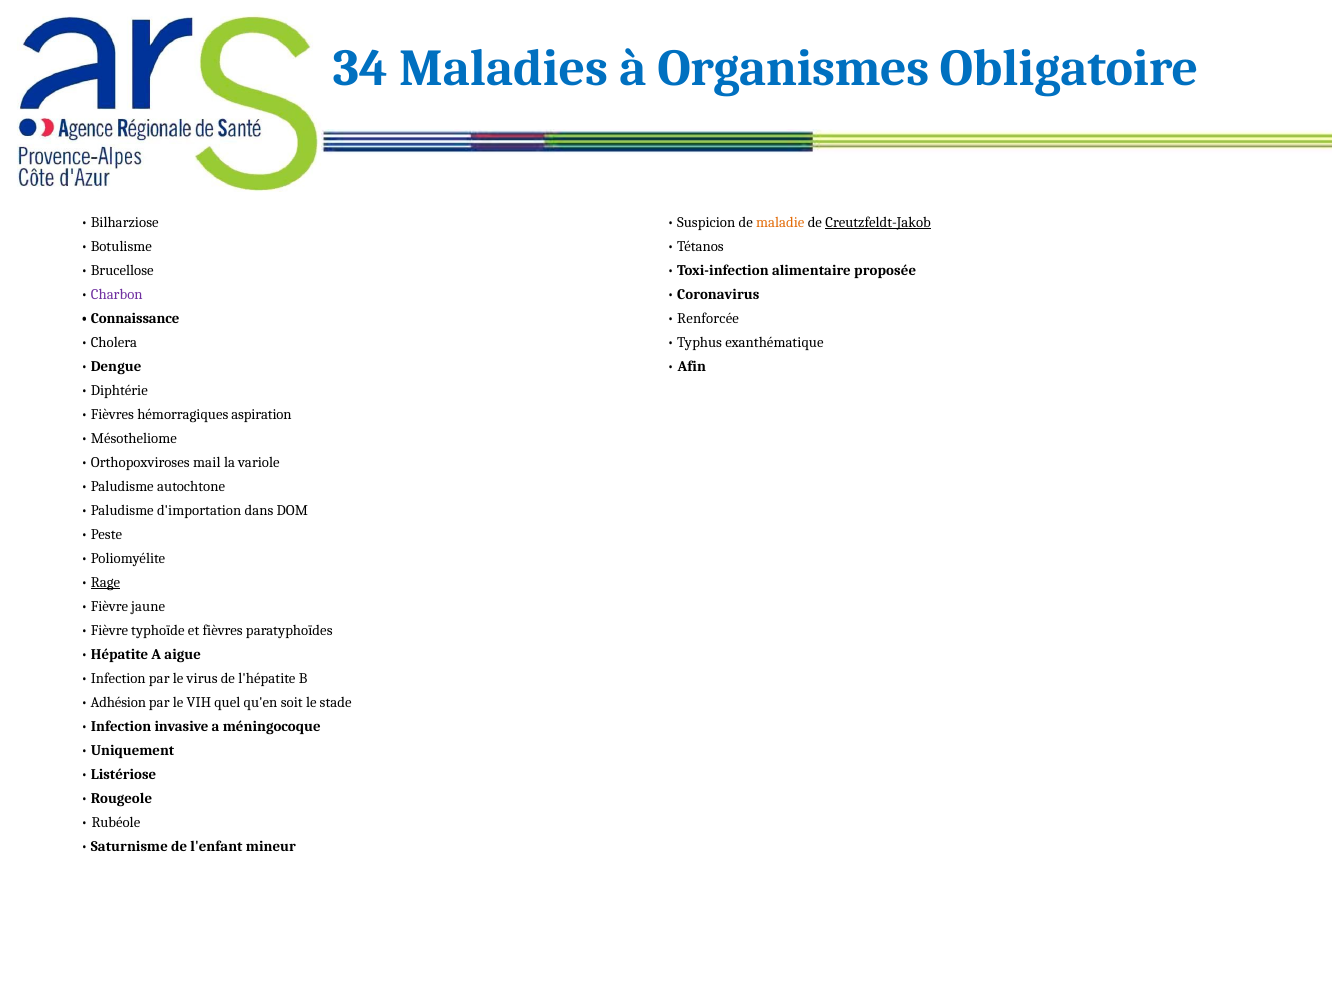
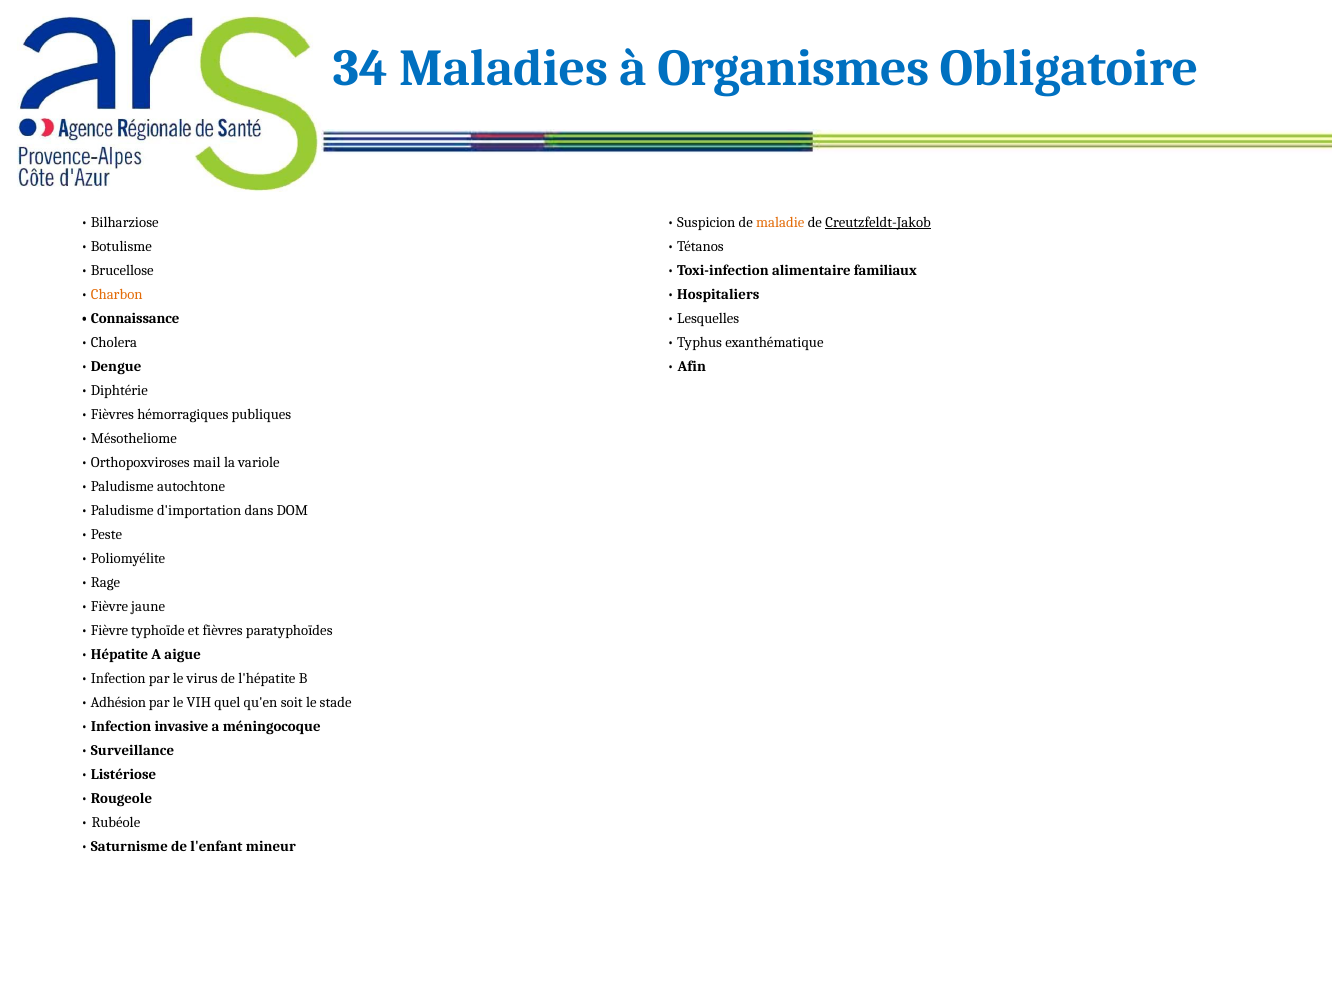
proposée: proposée -> familiaux (885, 270)
Charbon colour: purple -> orange (117, 294)
Coronavirus: Coronavirus -> Hospitaliers (718, 294)
Renforcée: Renforcée -> Lesquelles (708, 318)
aspiration: aspiration -> publiques (261, 414)
Rage underline: present -> none (106, 582)
Uniquement: Uniquement -> Surveillance (133, 751)
